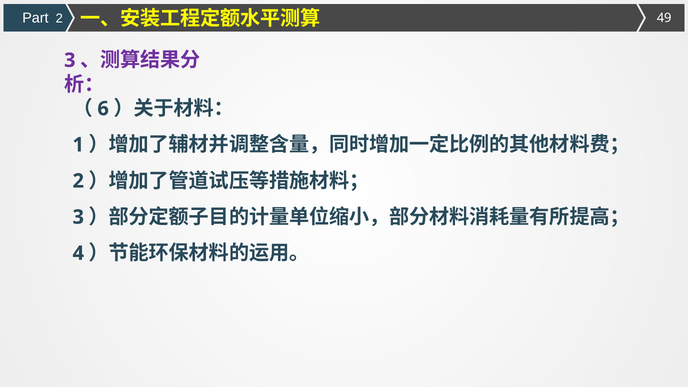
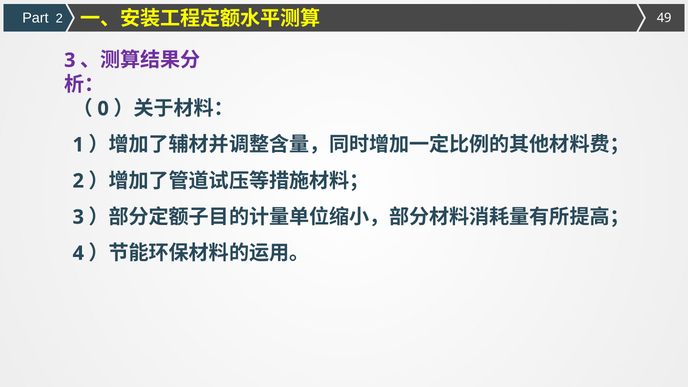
6: 6 -> 0 (103, 109)
